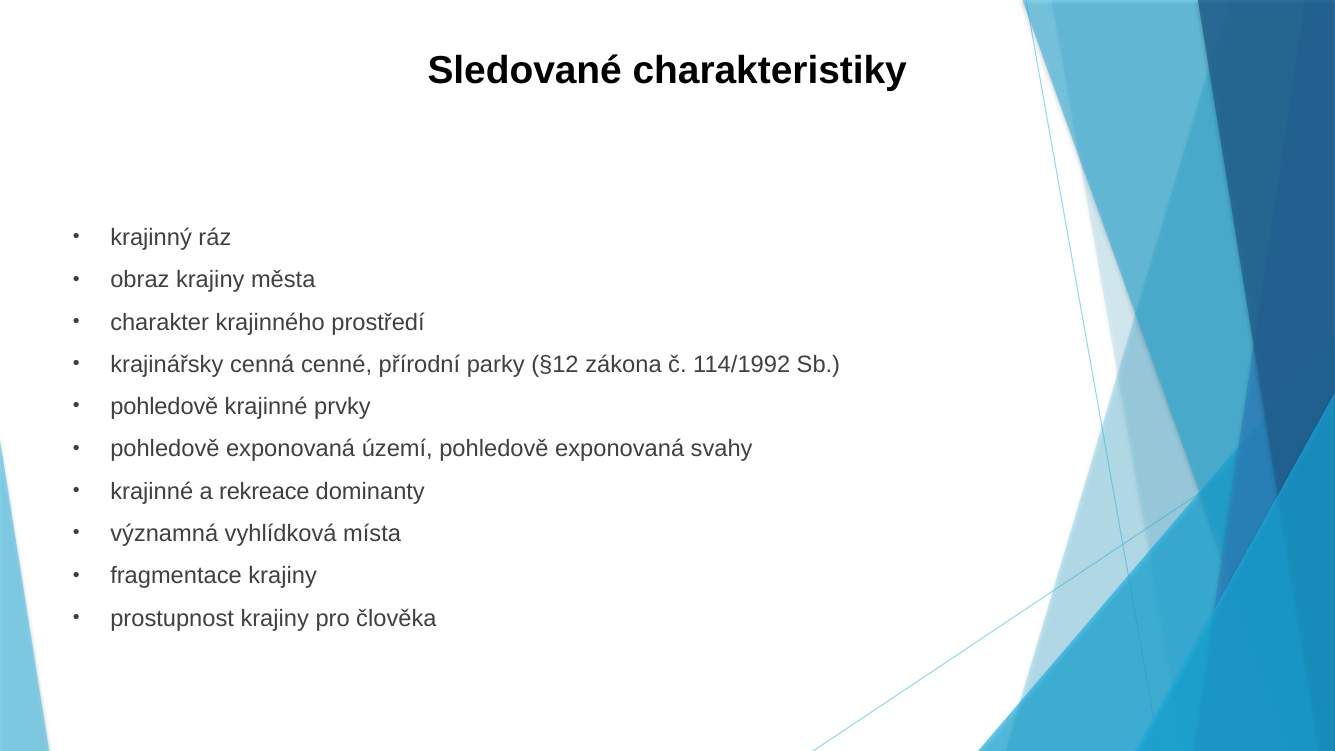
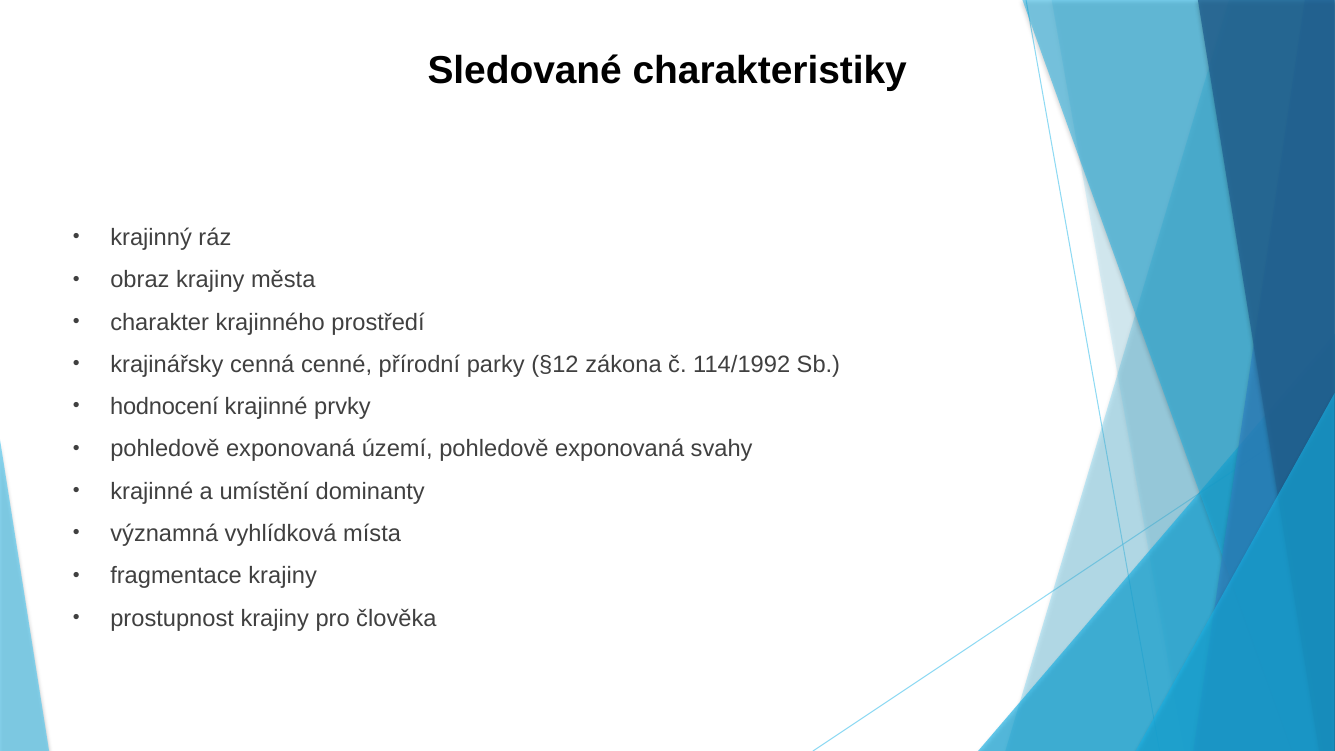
pohledově: pohledově -> hodnocení (164, 407)
rekreace: rekreace -> umístění (264, 491)
